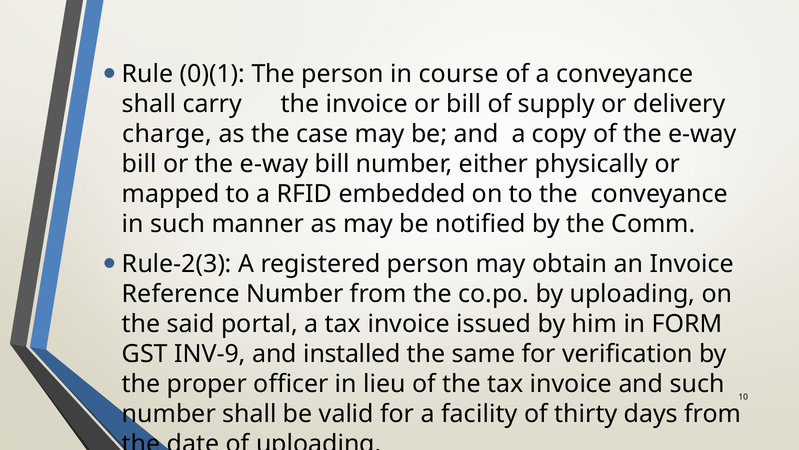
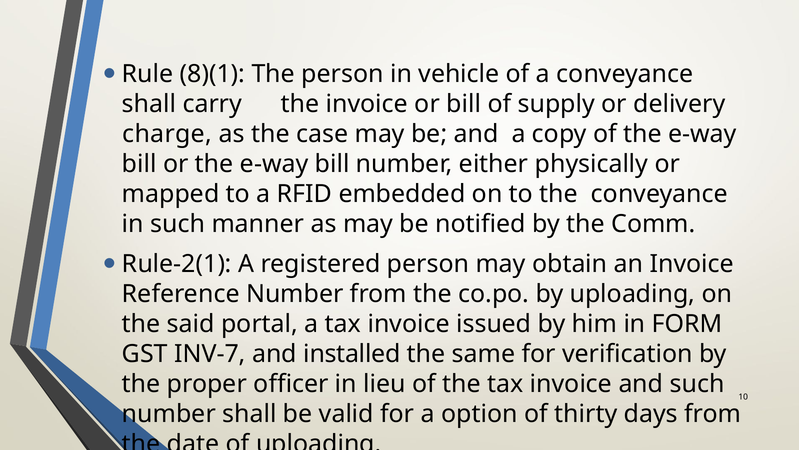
0)(1: 0)(1 -> 8)(1 (212, 74)
course: course -> vehicle (459, 74)
Rule-2(3: Rule-2(3 -> Rule-2(1 (177, 264)
INV-9: INV-9 -> INV-7 (210, 354)
facility: facility -> option (479, 414)
